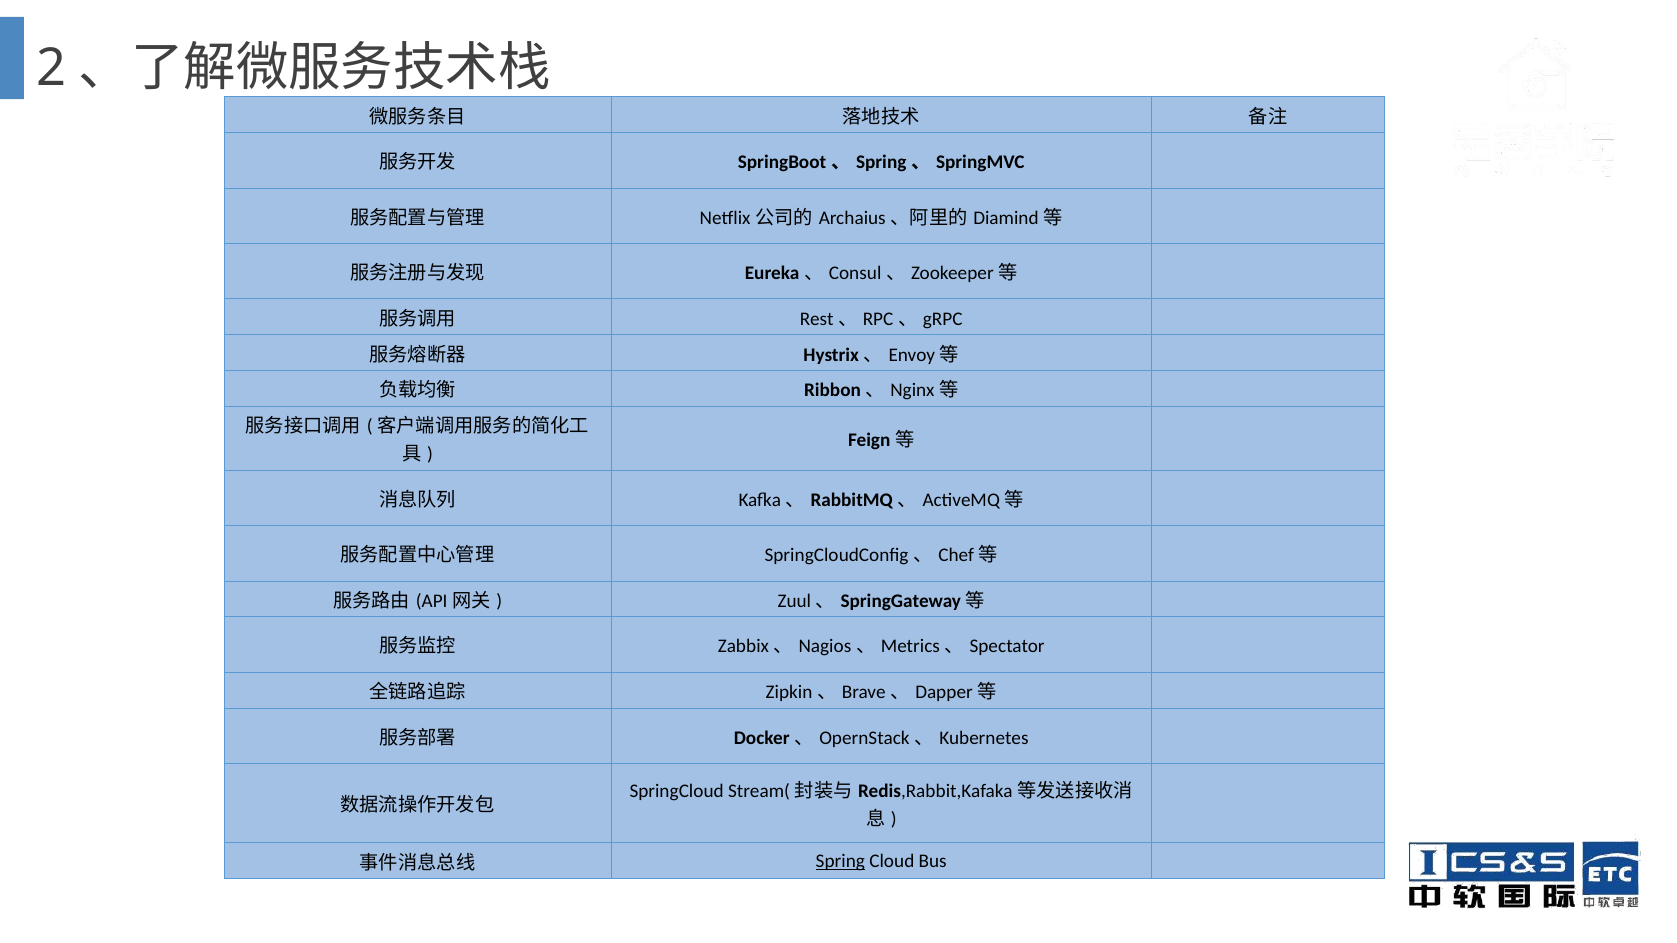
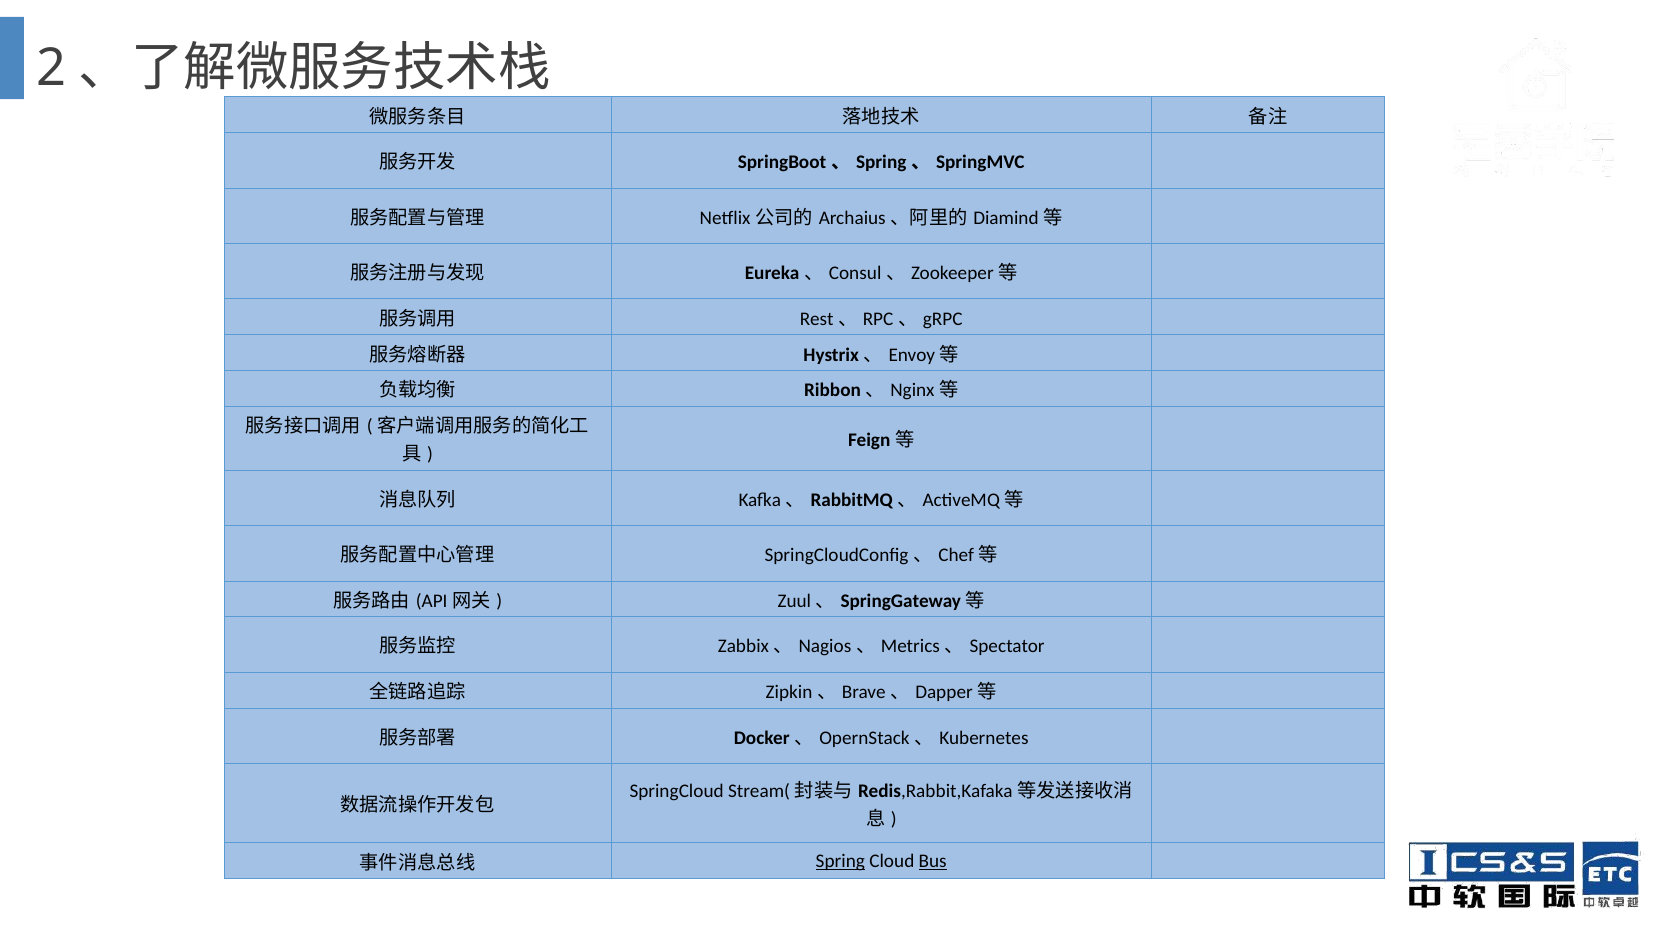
Bus underline: none -> present (933, 861)
